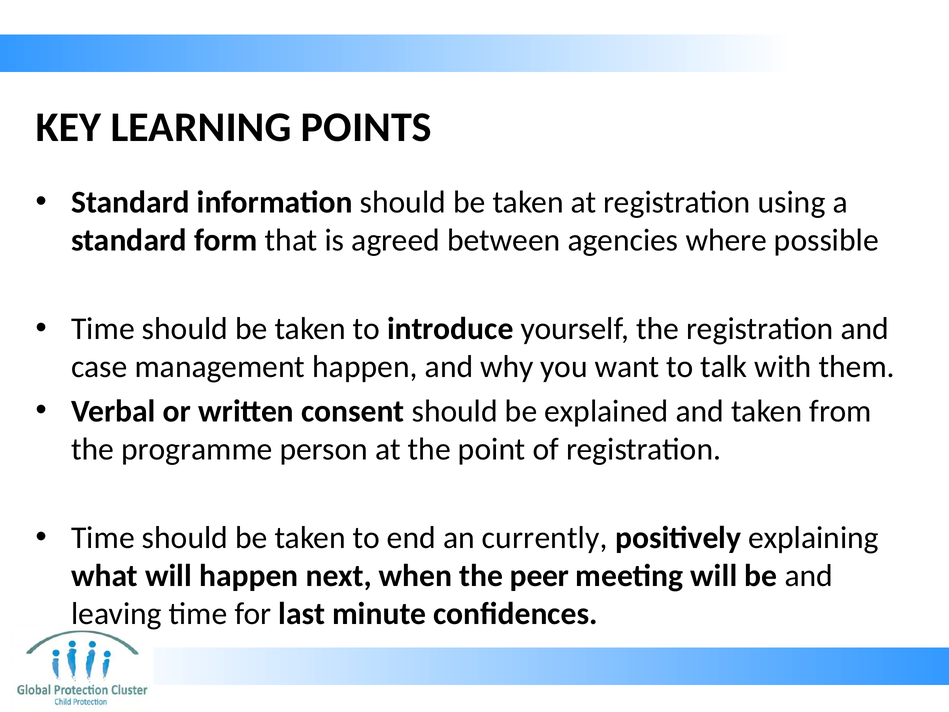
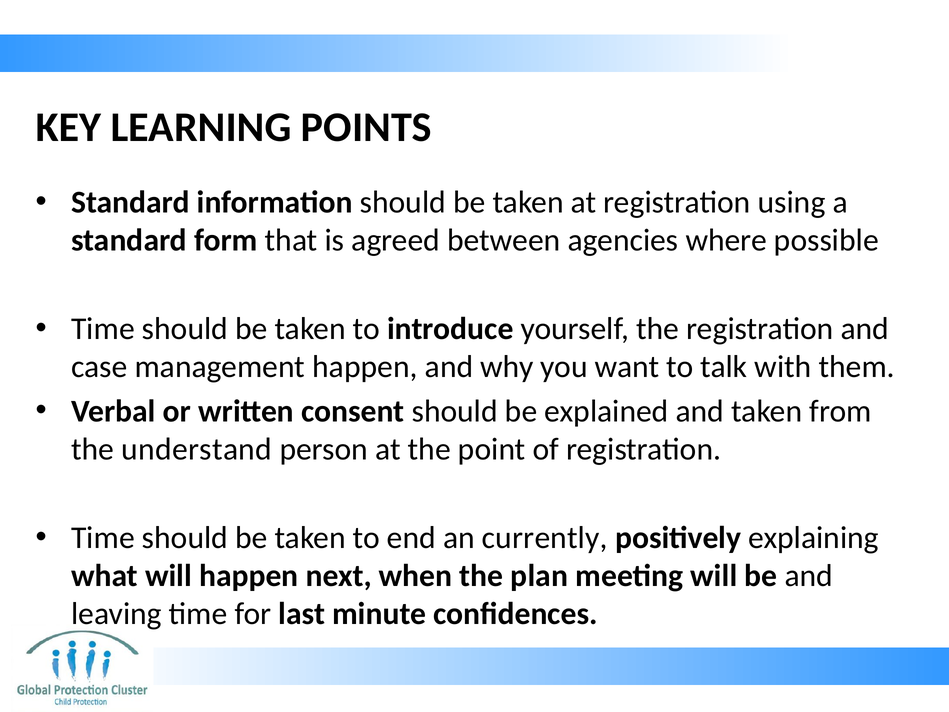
programme: programme -> understand (197, 449)
peer: peer -> plan (539, 576)
